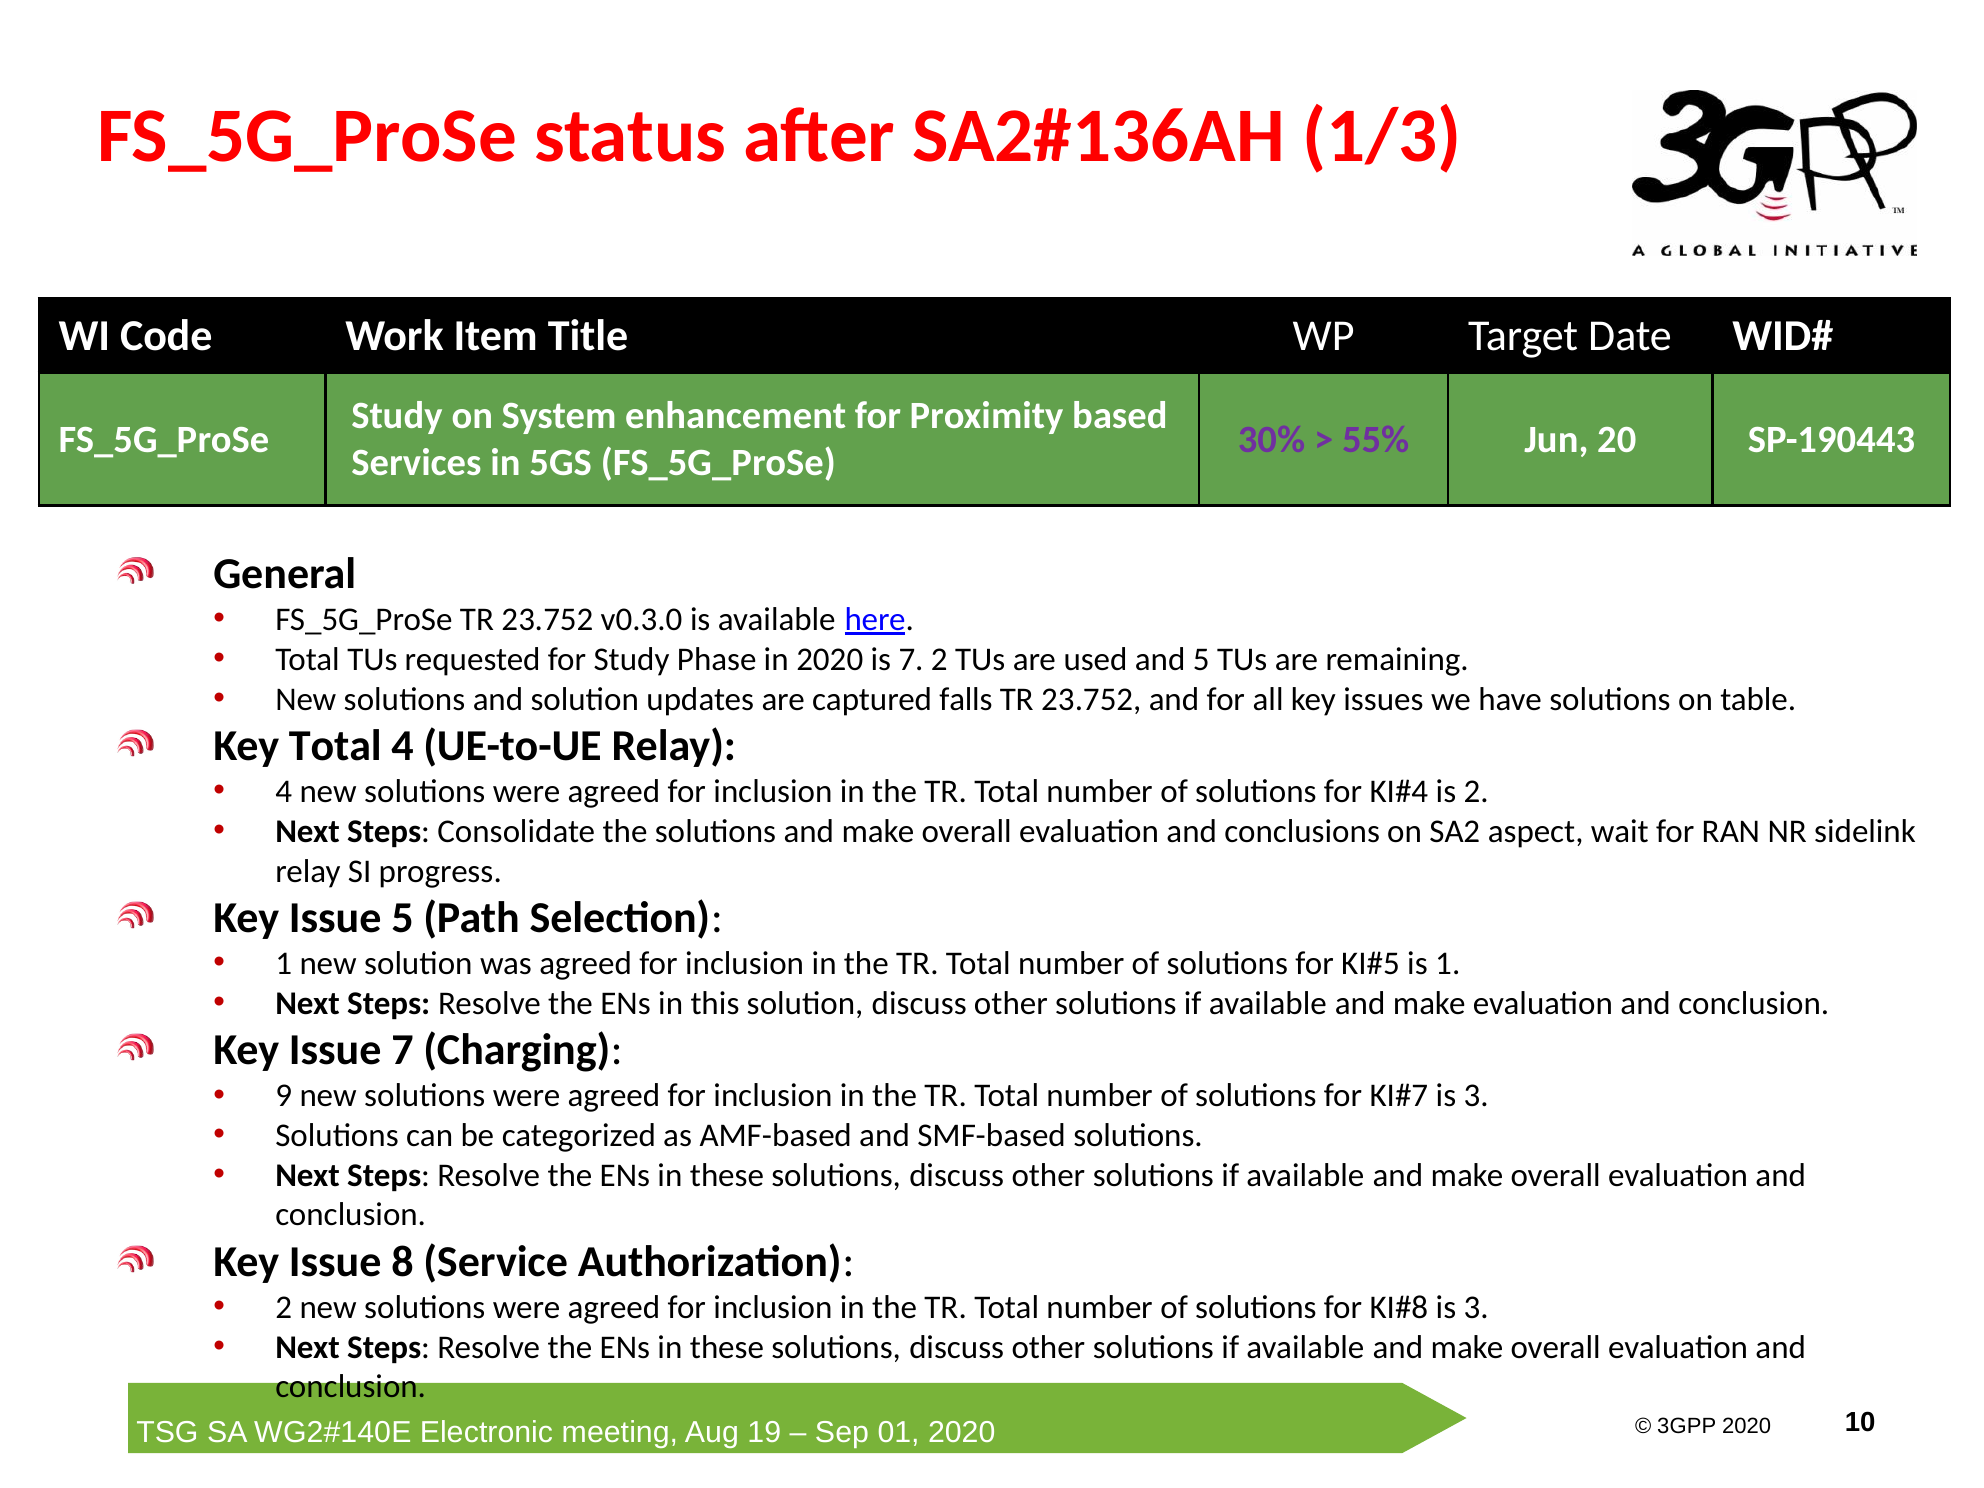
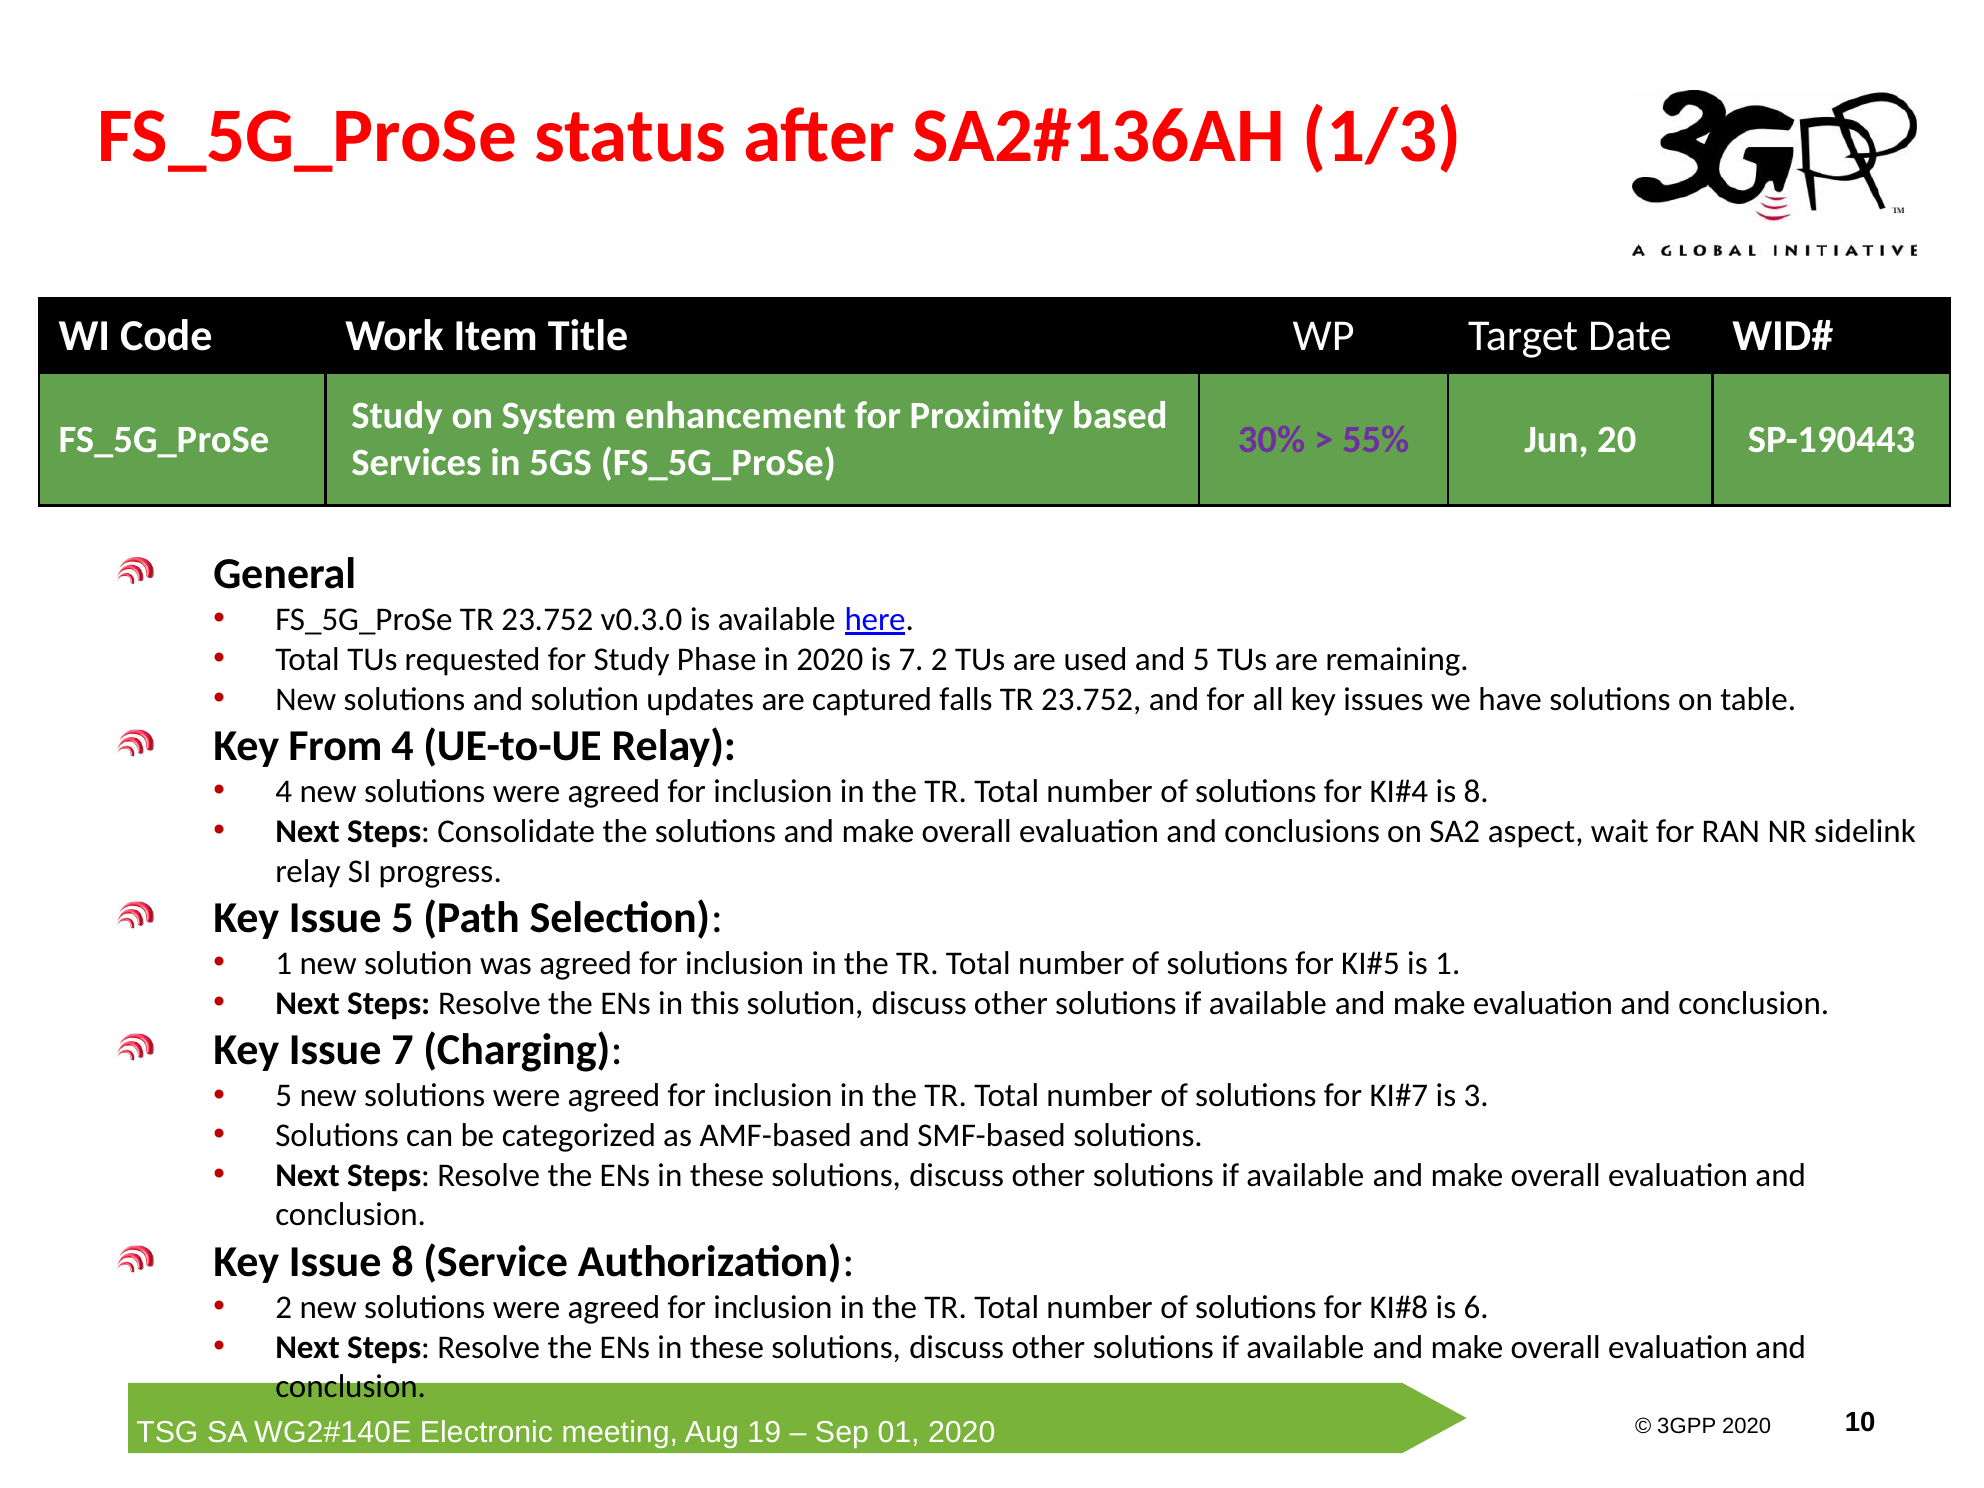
Key Total: Total -> From (335, 746)
is 2: 2 -> 8 (1476, 792)
9: 9 -> 5 (284, 1096)
3: 3 -> 6 (1476, 1308)
